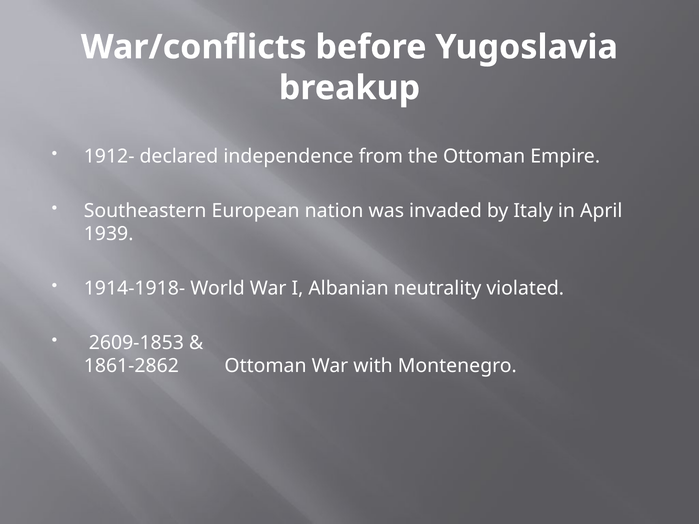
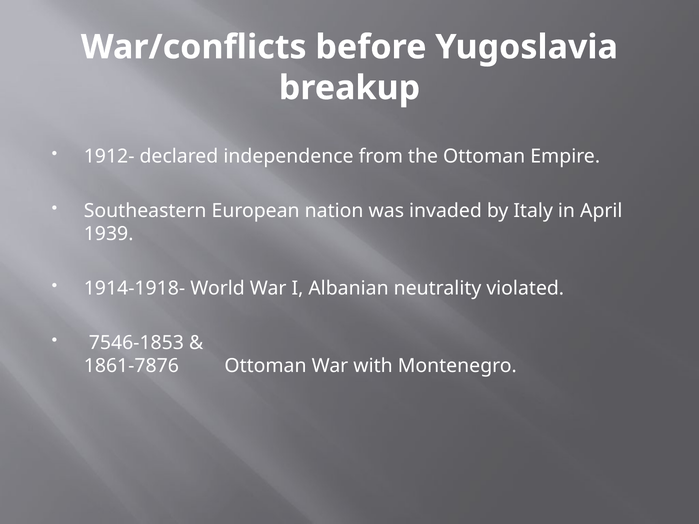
2609-1853: 2609-1853 -> 7546-1853 (136, 343)
1861-2862: 1861-2862 -> 1861-7876 (131, 366)
